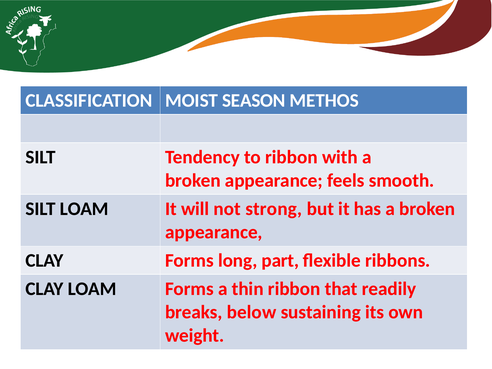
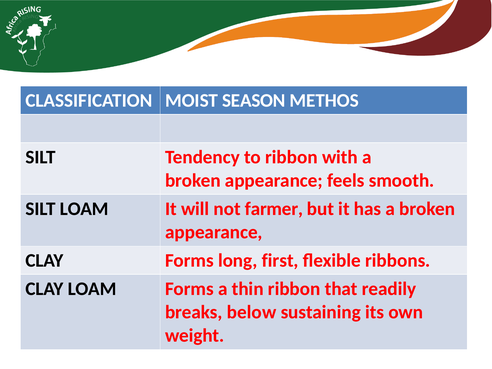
strong: strong -> farmer (274, 209)
part: part -> first (280, 260)
